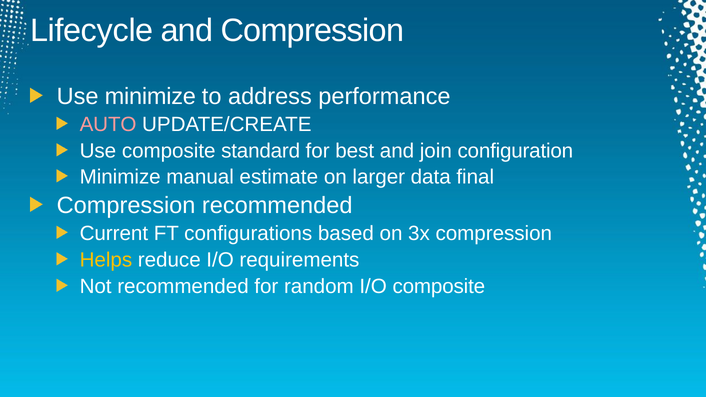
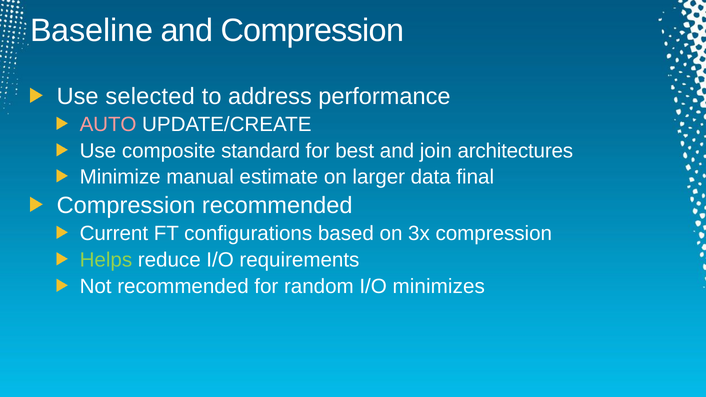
Lifecycle: Lifecycle -> Baseline (92, 31)
Use minimize: minimize -> selected (150, 96)
configuration: configuration -> architectures (515, 151)
Helps colour: yellow -> light green (106, 260)
I/O composite: composite -> minimizes (439, 286)
